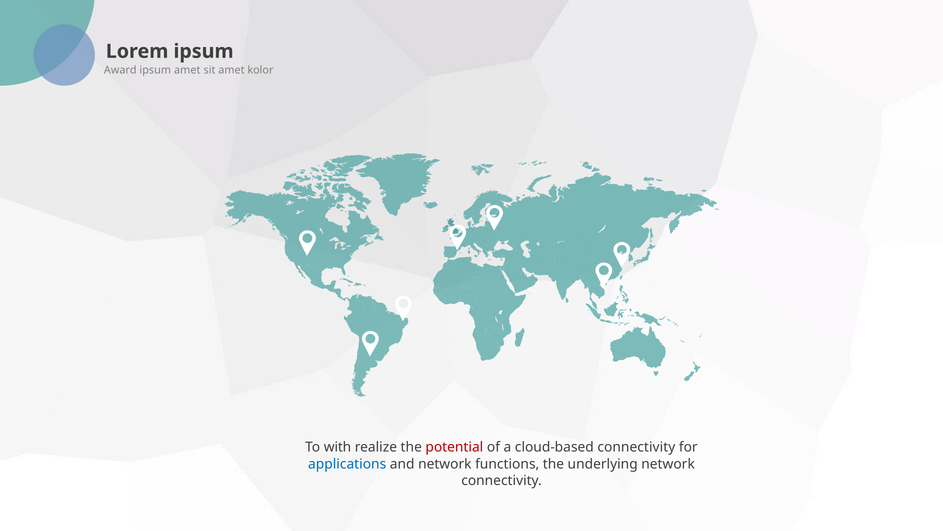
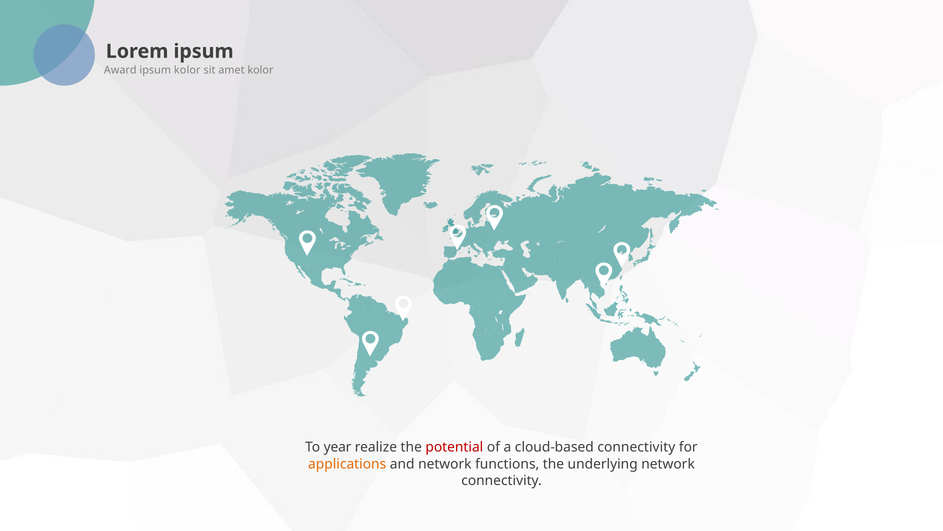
ipsum amet: amet -> kolor (187, 70)
with: with -> year (338, 447)
applications colour: blue -> orange (347, 463)
